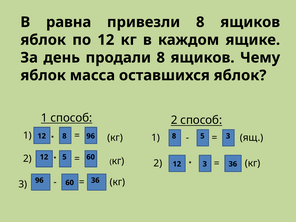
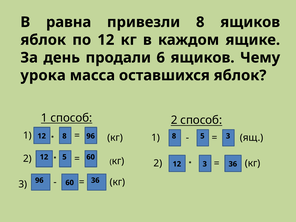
продали 8: 8 -> 6 (161, 58)
яблок: яблок -> урока (43, 75)
